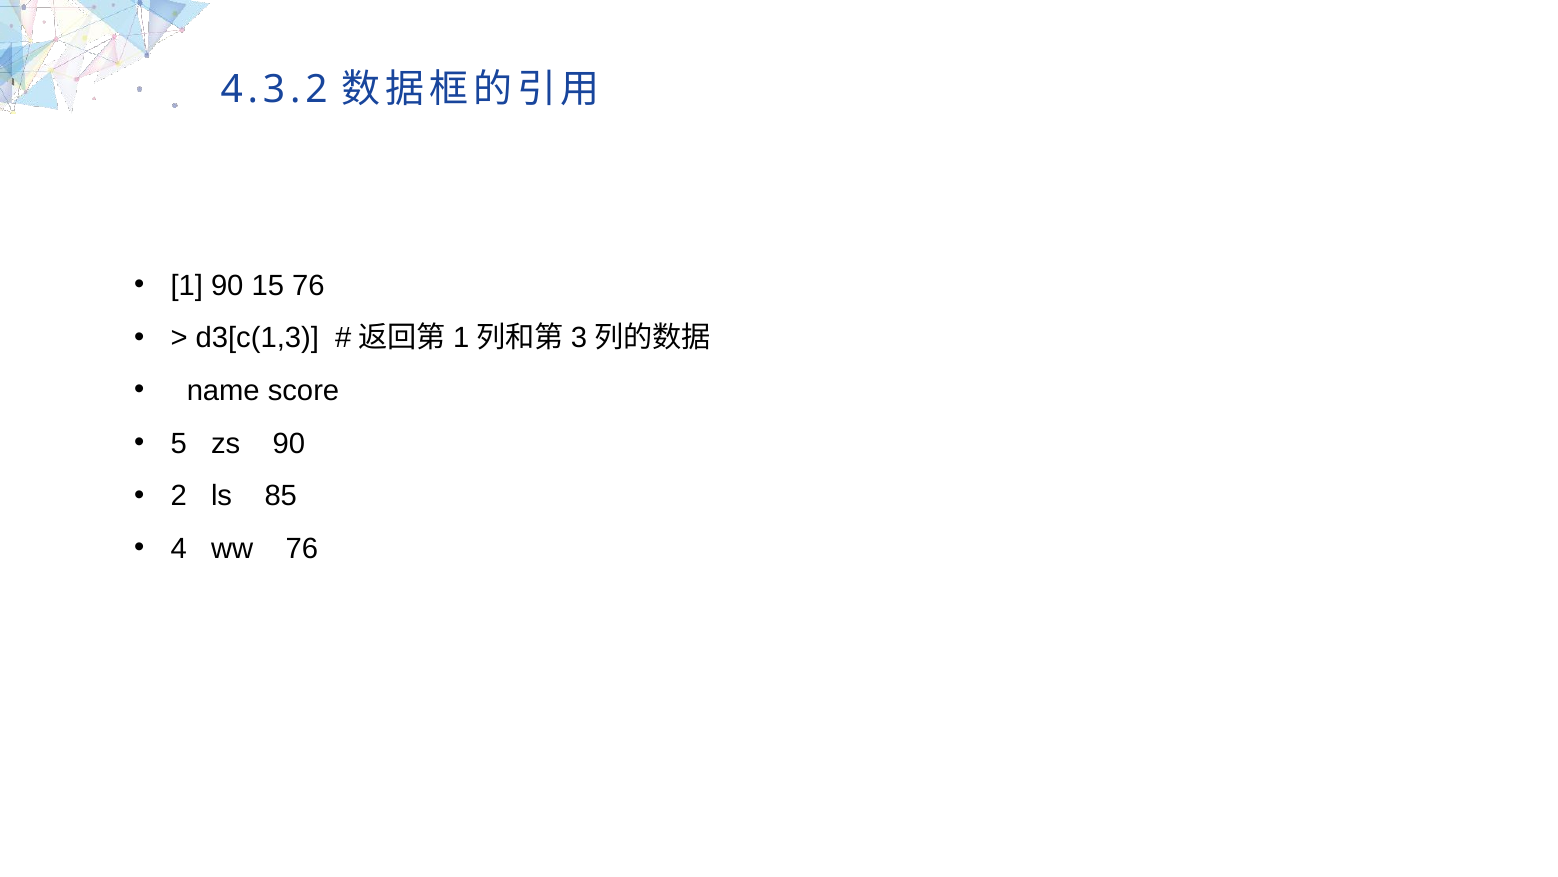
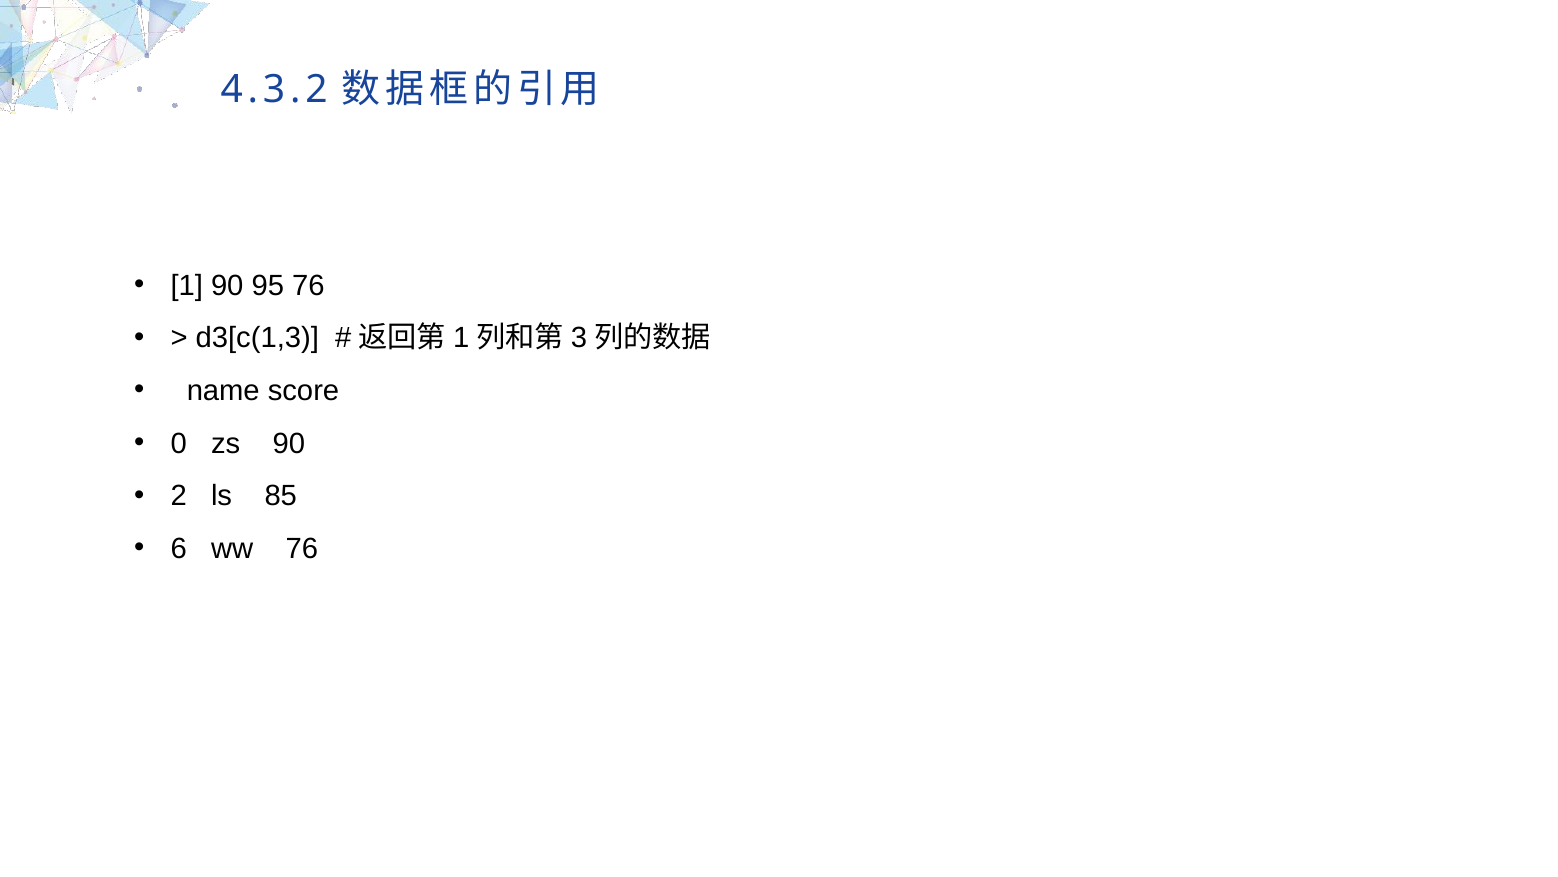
15: 15 -> 95 (268, 285)
5: 5 -> 0 (179, 443)
4: 4 -> 6 (179, 548)
